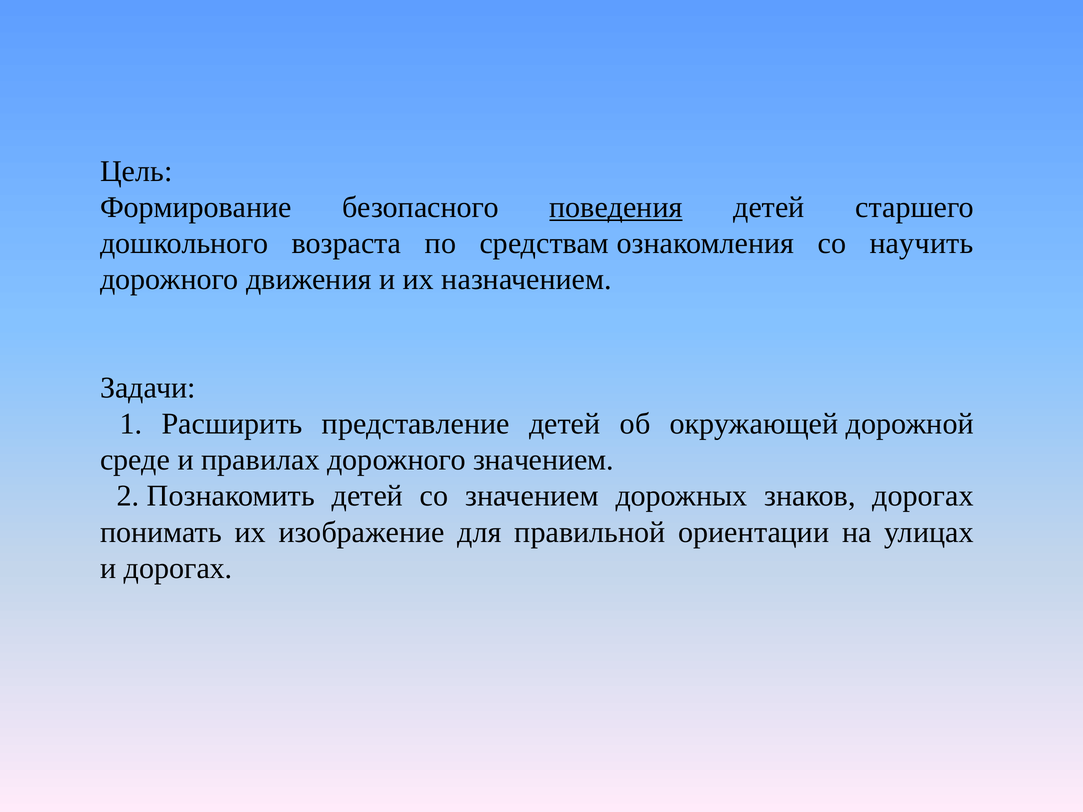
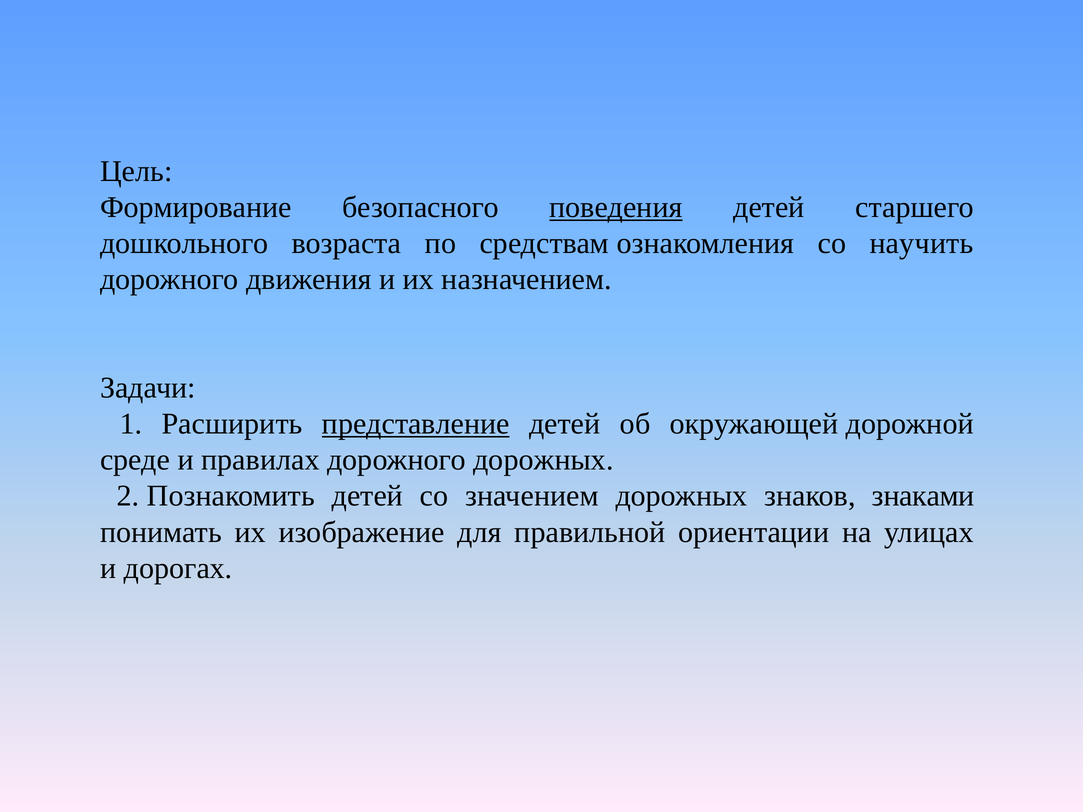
представление underline: none -> present (416, 424)
дорожного значением: значением -> дорожных (543, 460)
знаков дорогах: дорогах -> знаками (923, 496)
